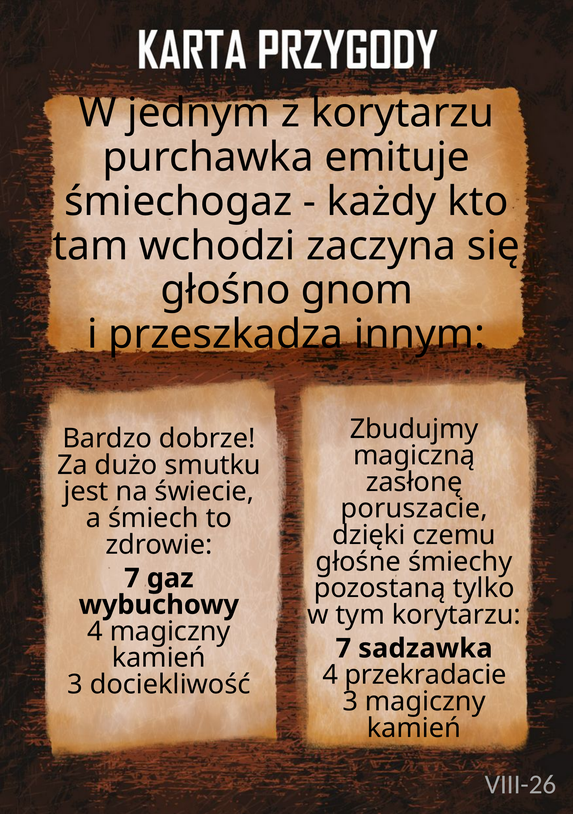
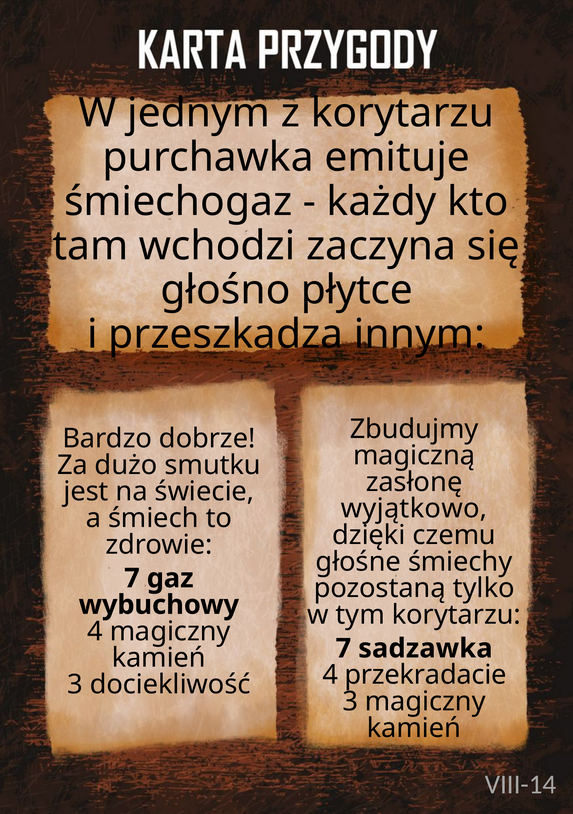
gnom: gnom -> płytce (357, 290)
poruszacie: poruszacie -> wyjątkowo (414, 509)
VIII-26: VIII-26 -> VIII-14 (521, 784)
